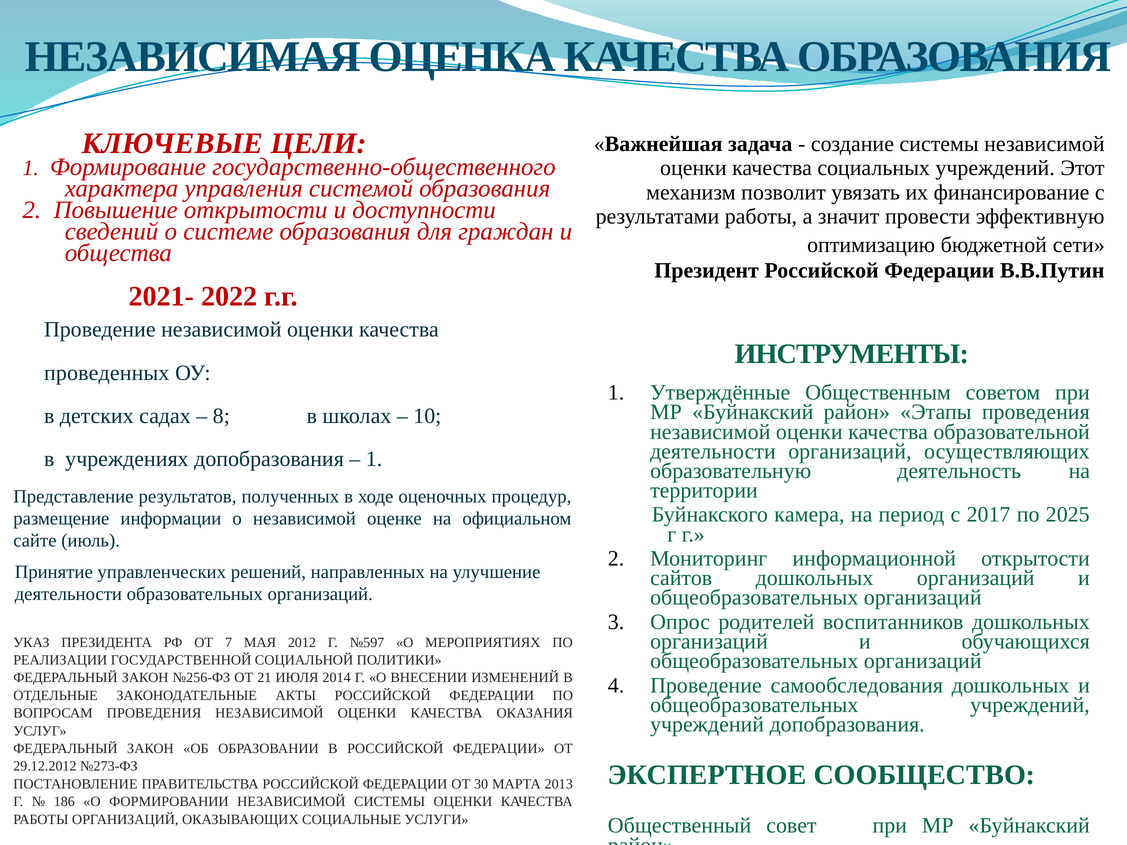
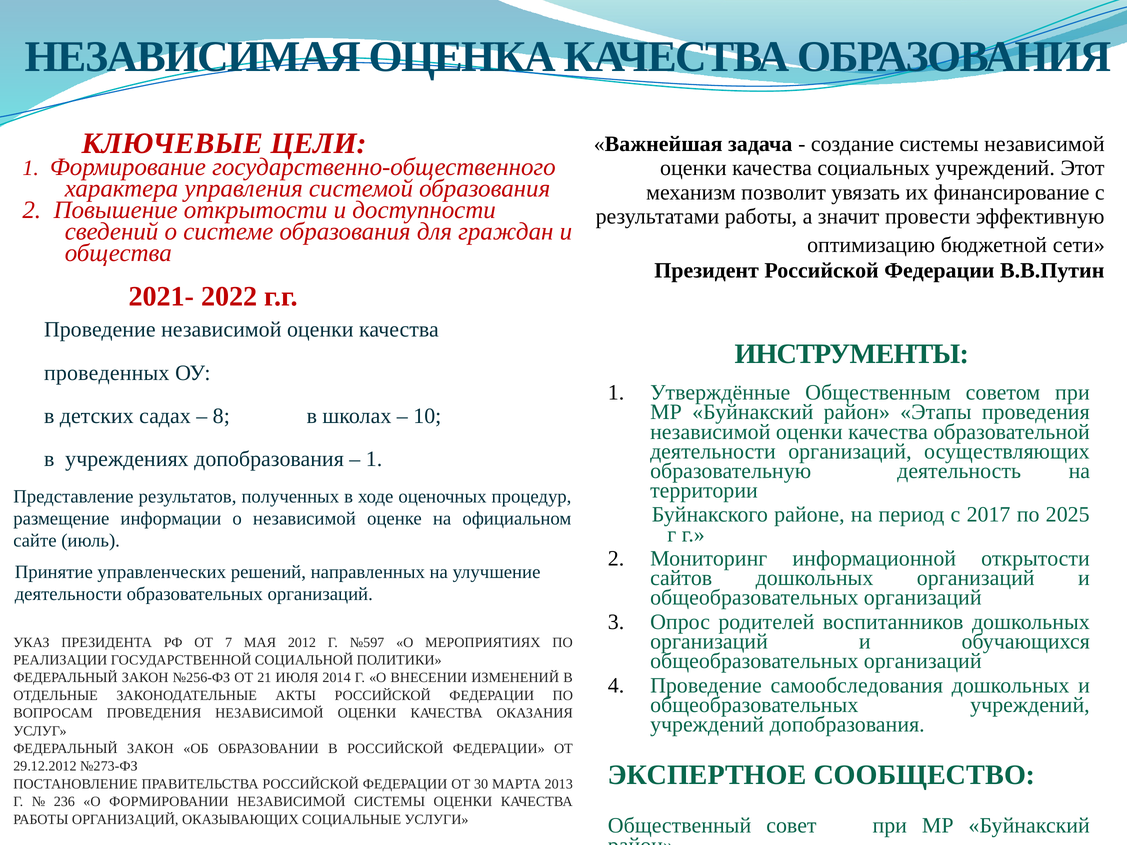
камера: камера -> районе (809, 515)
186: 186 -> 236 (64, 802)
